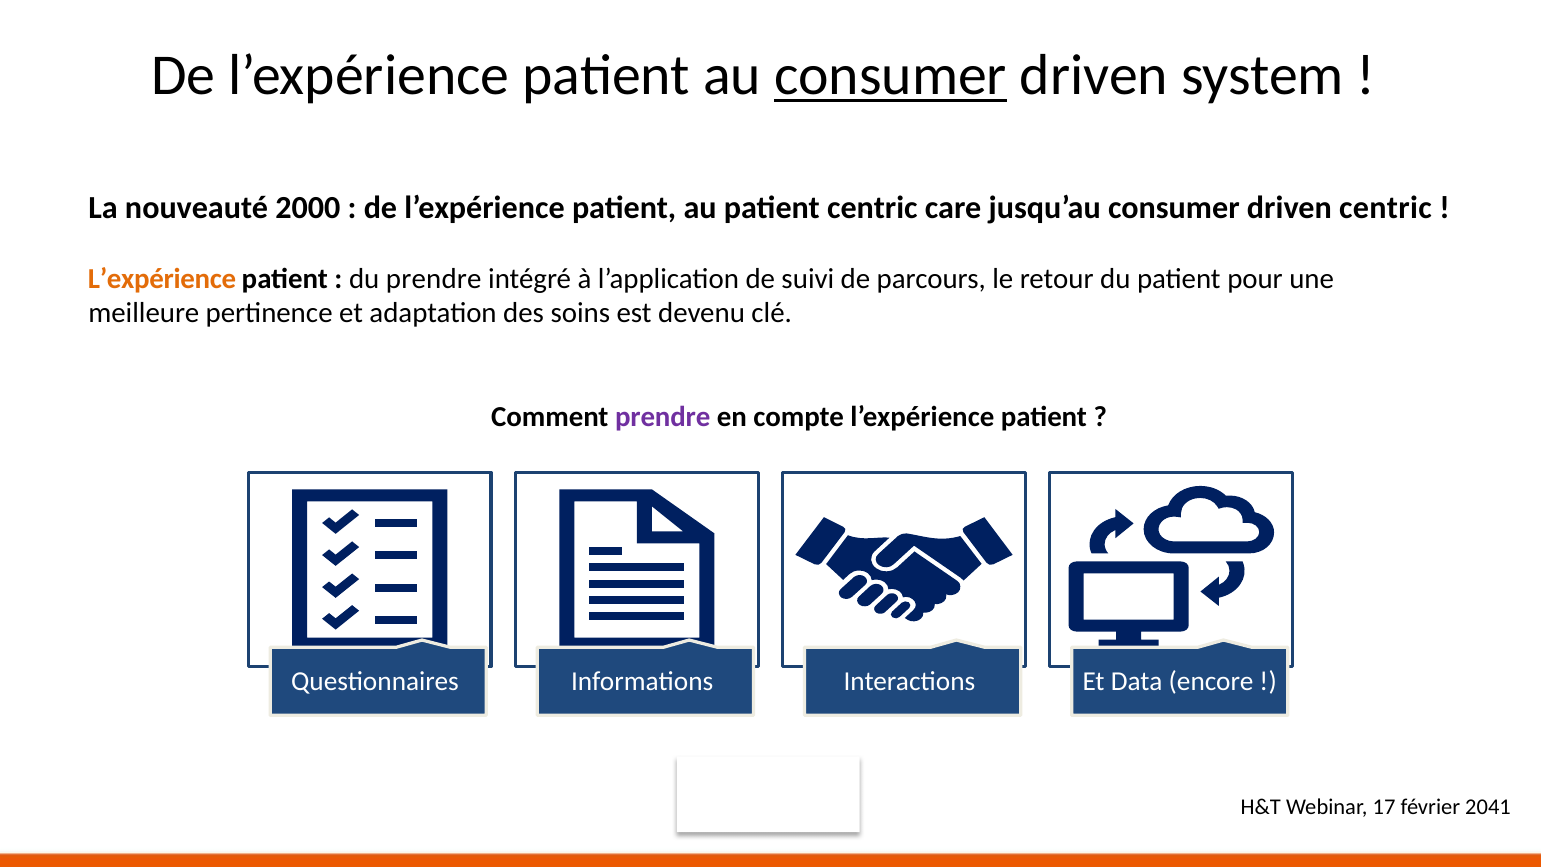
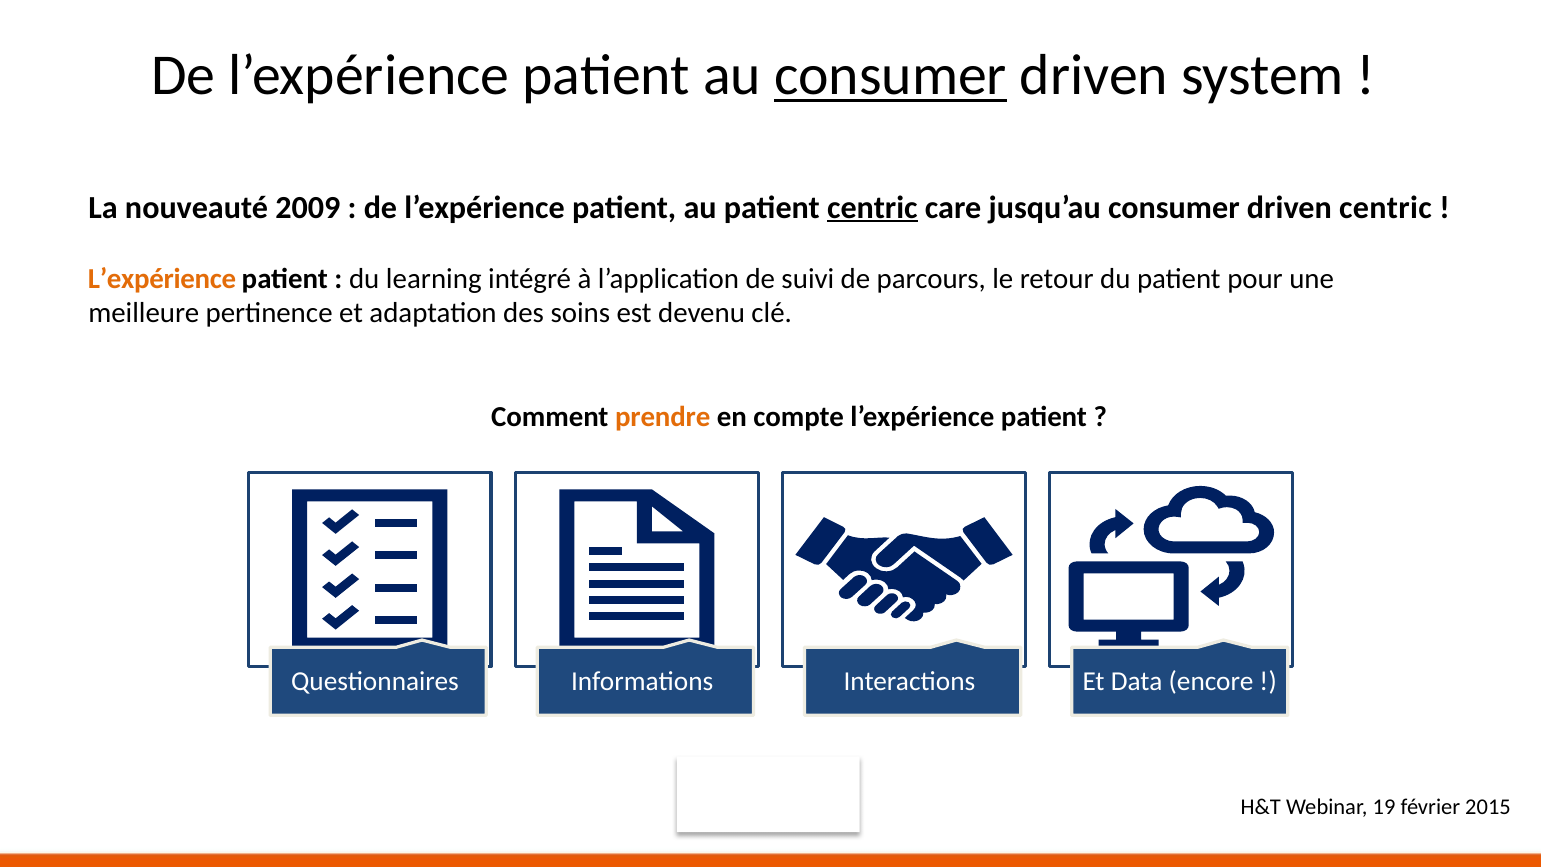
2000: 2000 -> 2009 (308, 207)
centric underline: none -> present (872, 207)
du prendre: prendre -> learning (434, 278)
prendre colour: purple -> orange (663, 417)
17: 17 -> 19 (1384, 807)
2041: 2041 -> 2015 (1488, 807)
